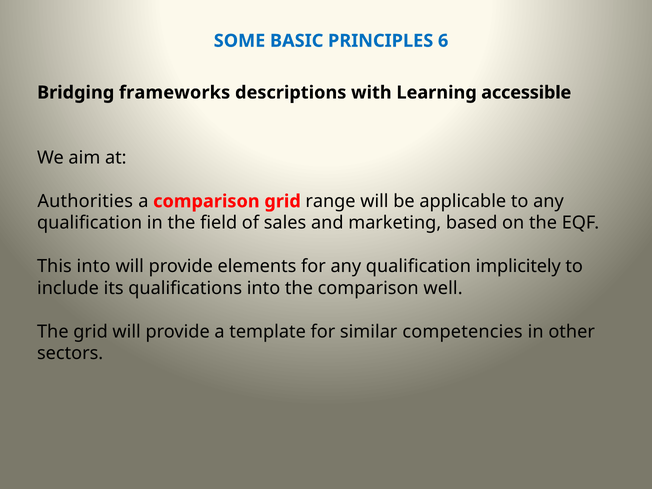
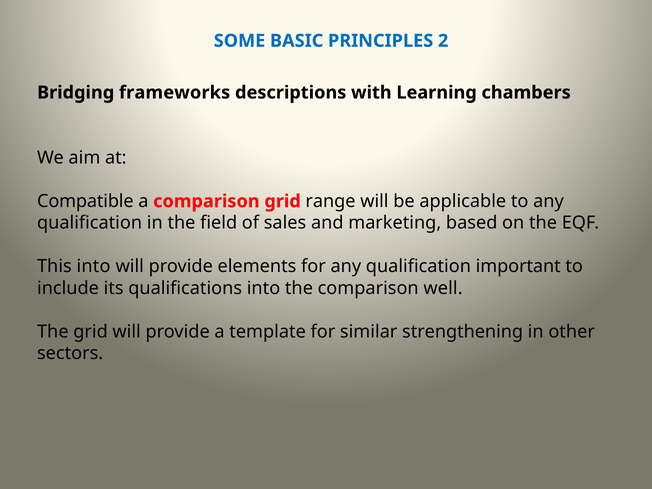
6: 6 -> 2 (443, 41)
accessible: accessible -> chambers (526, 93)
Authorities: Authorities -> Compatible (85, 201)
implicitely: implicitely -> important (518, 266)
competencies: competencies -> strengthening (463, 332)
